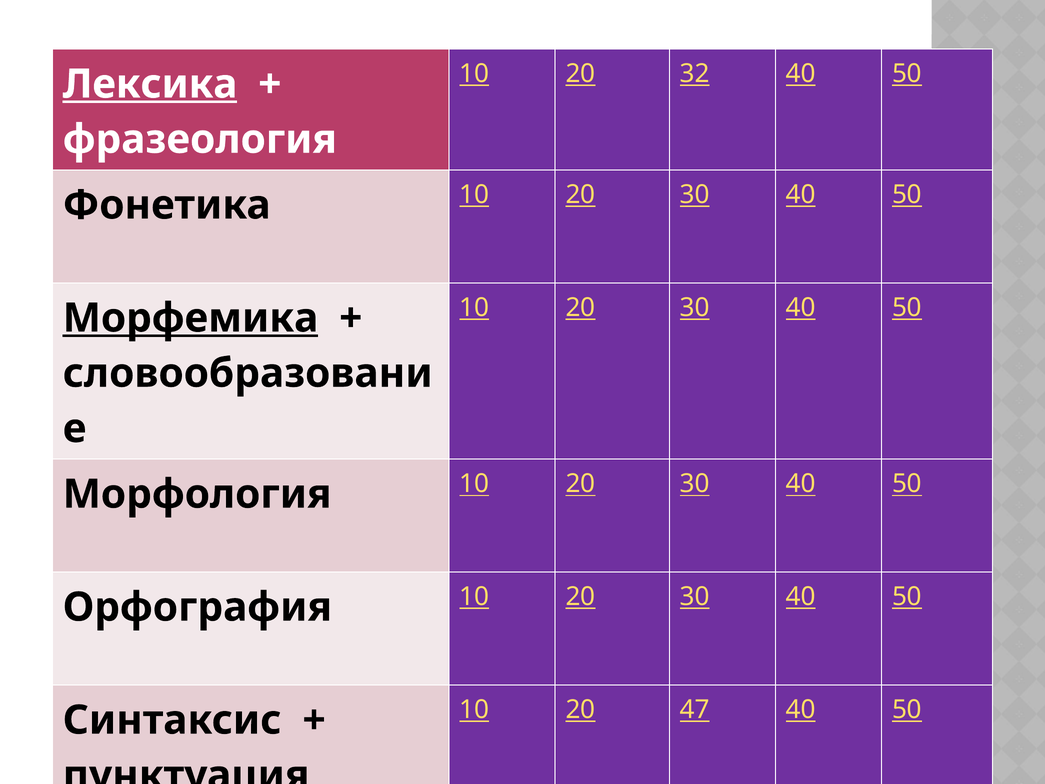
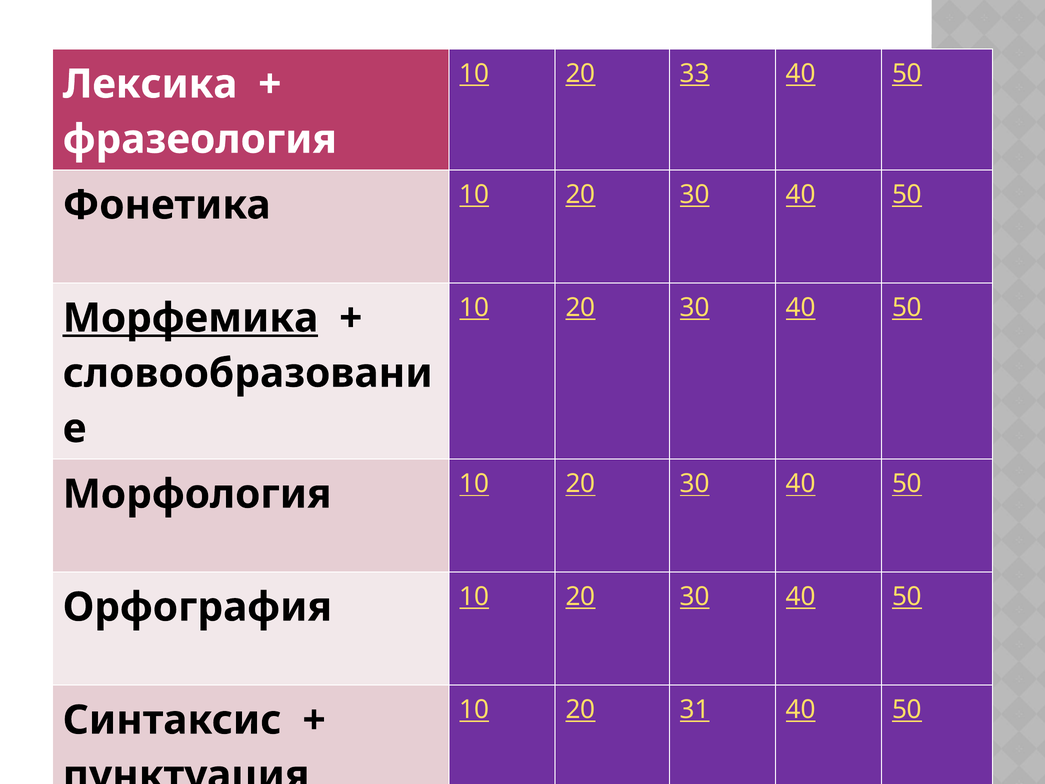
32: 32 -> 33 (695, 73)
Лексика underline: present -> none (150, 84)
47: 47 -> 31 (695, 709)
